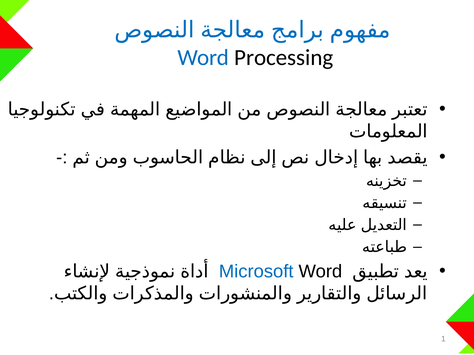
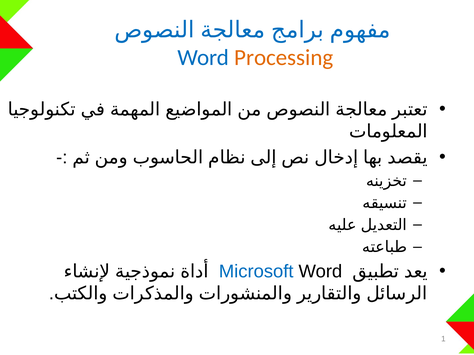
Processing colour: black -> orange (284, 58)
